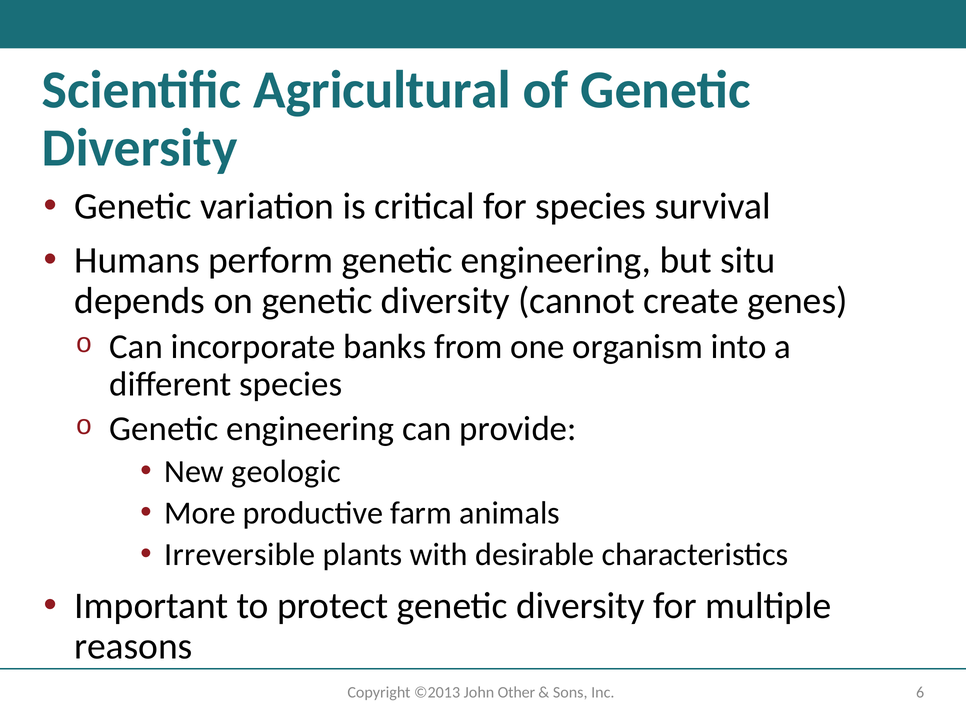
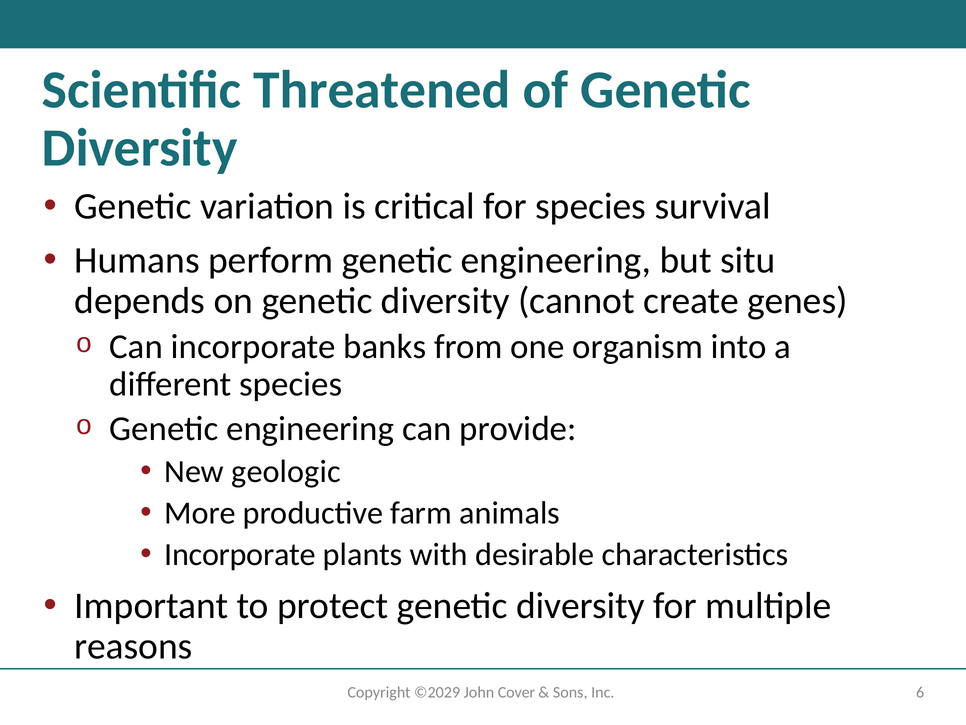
Agricultural: Agricultural -> Threatened (382, 90)
Irreversible: Irreversible -> Incorporate (240, 554)
©2013: ©2013 -> ©2029 (437, 692)
Other: Other -> Cover (516, 692)
